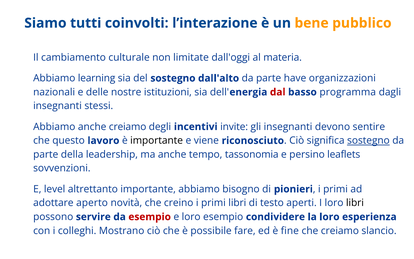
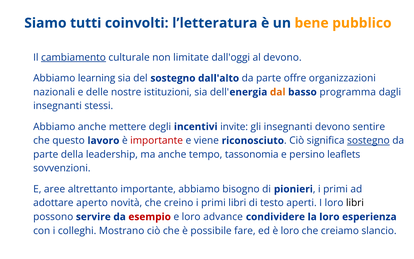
l’interazione: l’interazione -> l’letteratura (215, 23)
cambiamento underline: none -> present (73, 57)
al materia: materia -> devono (283, 57)
have: have -> offre (295, 78)
dal colour: red -> orange (278, 92)
anche creiamo: creiamo -> mettere (128, 127)
importante colour: black -> red (157, 140)
level: level -> aree (55, 189)
loro esempio: esempio -> advance (223, 217)
è fine: fine -> loro (290, 230)
